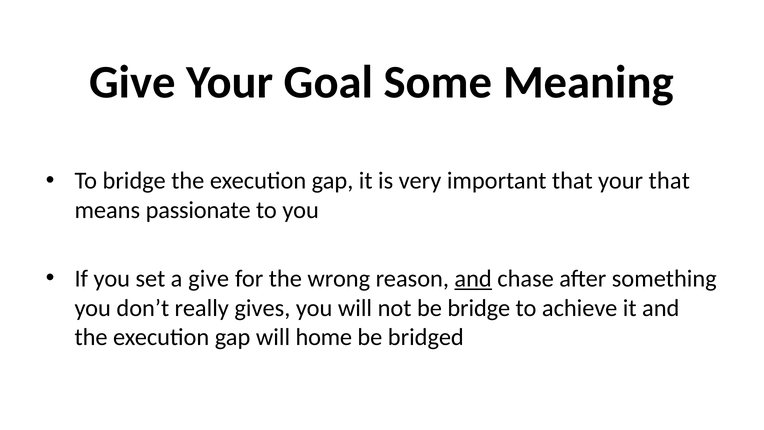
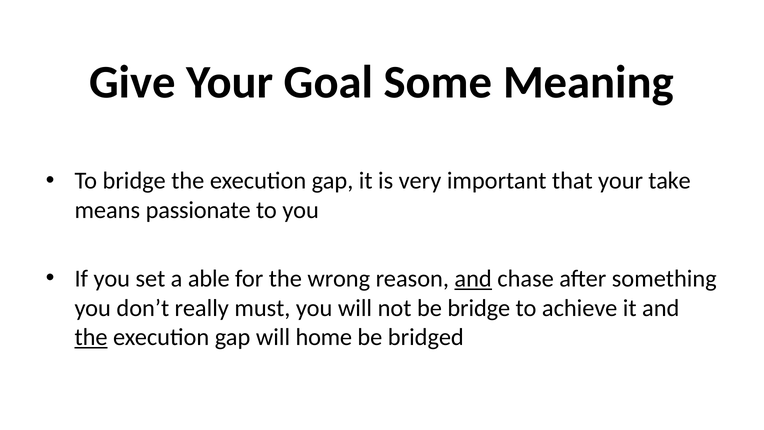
your that: that -> take (669, 181)
a give: give -> able (209, 279)
gives: gives -> must (262, 308)
the underline: none -> present (91, 337)
